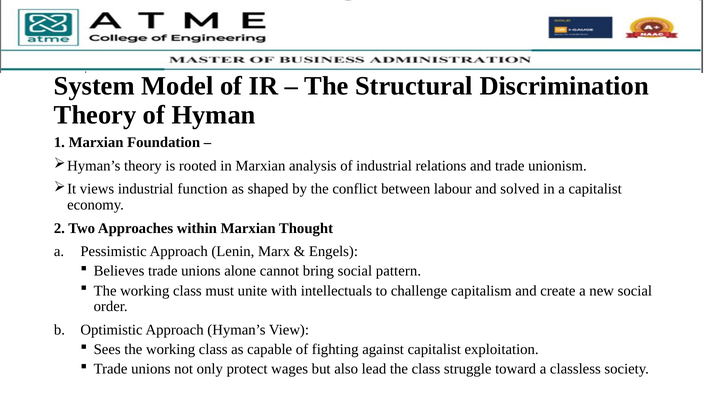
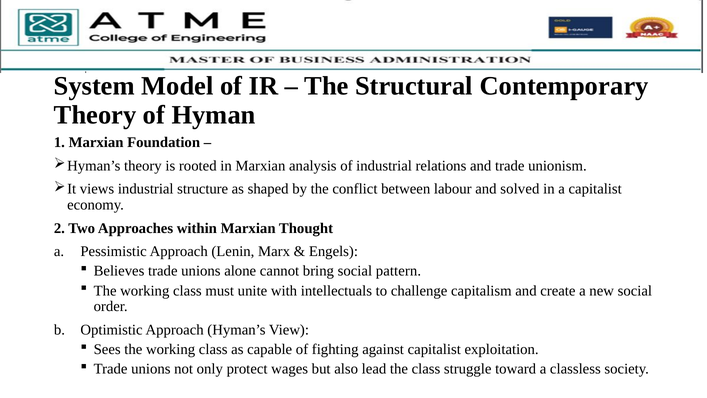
Discrimination: Discrimination -> Contemporary (564, 86)
function: function -> structure (203, 189)
